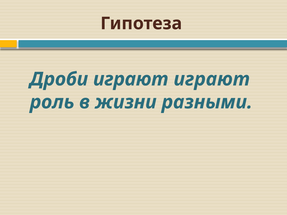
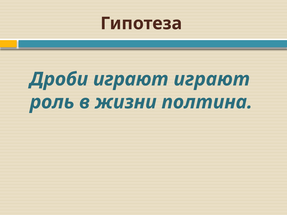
разными: разными -> полтина (207, 102)
